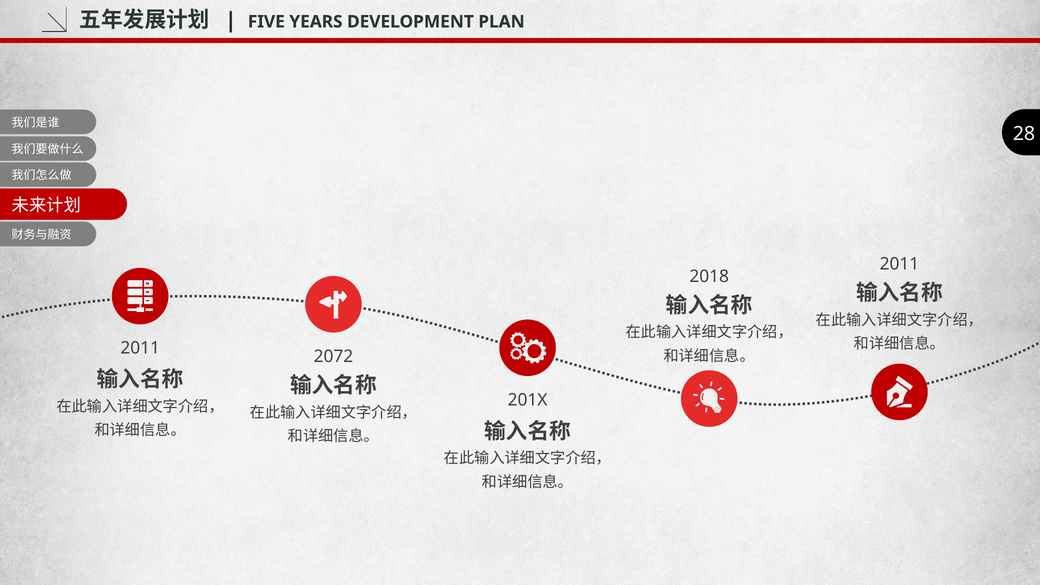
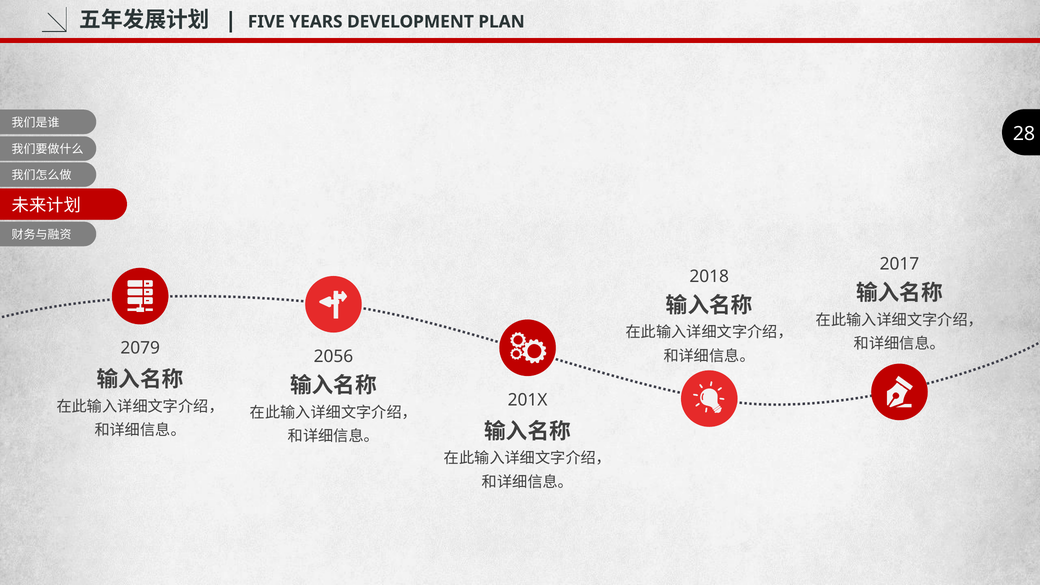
2011: 2011 -> 2017 (899, 264)
2011: 2011 -> 2079 (140, 348)
2072: 2072 -> 2056 (333, 356)
